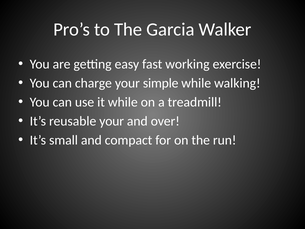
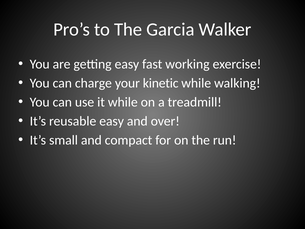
simple: simple -> kinetic (161, 83)
reusable your: your -> easy (112, 121)
